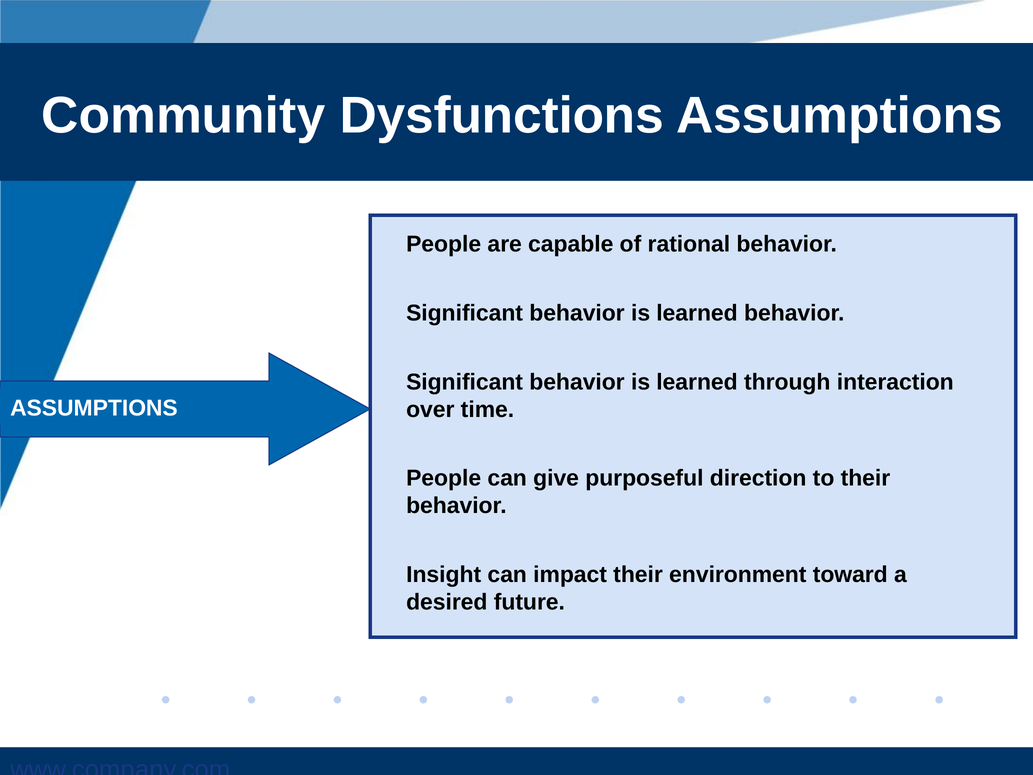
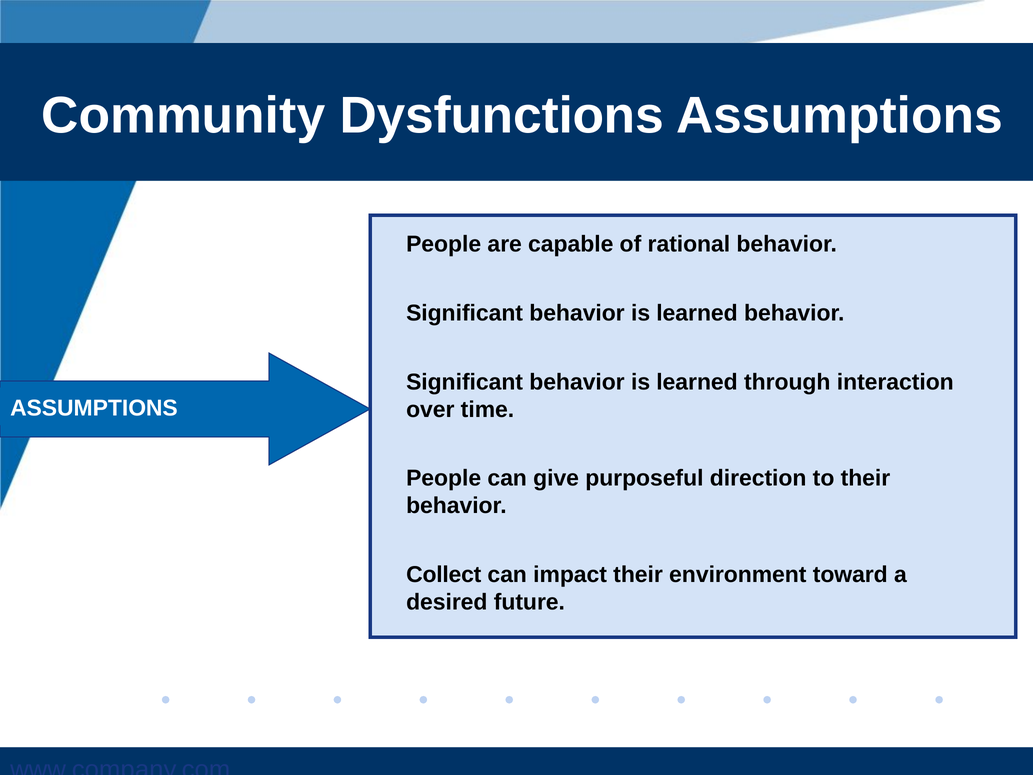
Insight: Insight -> Collect (444, 575)
